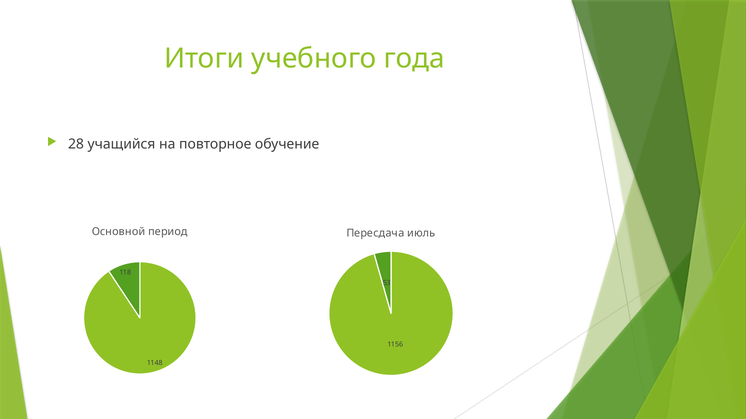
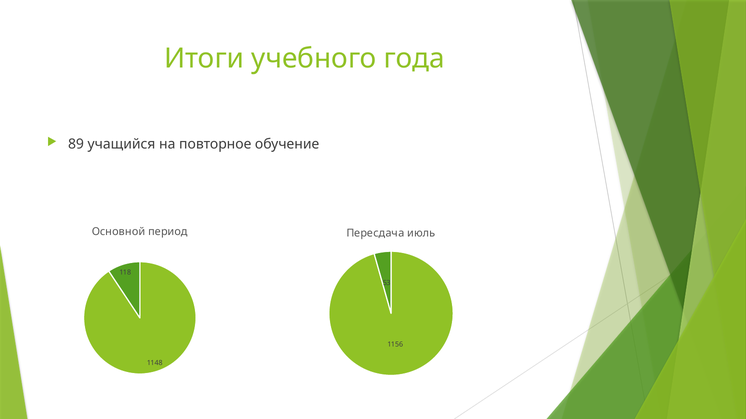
28: 28 -> 89 (76, 144)
